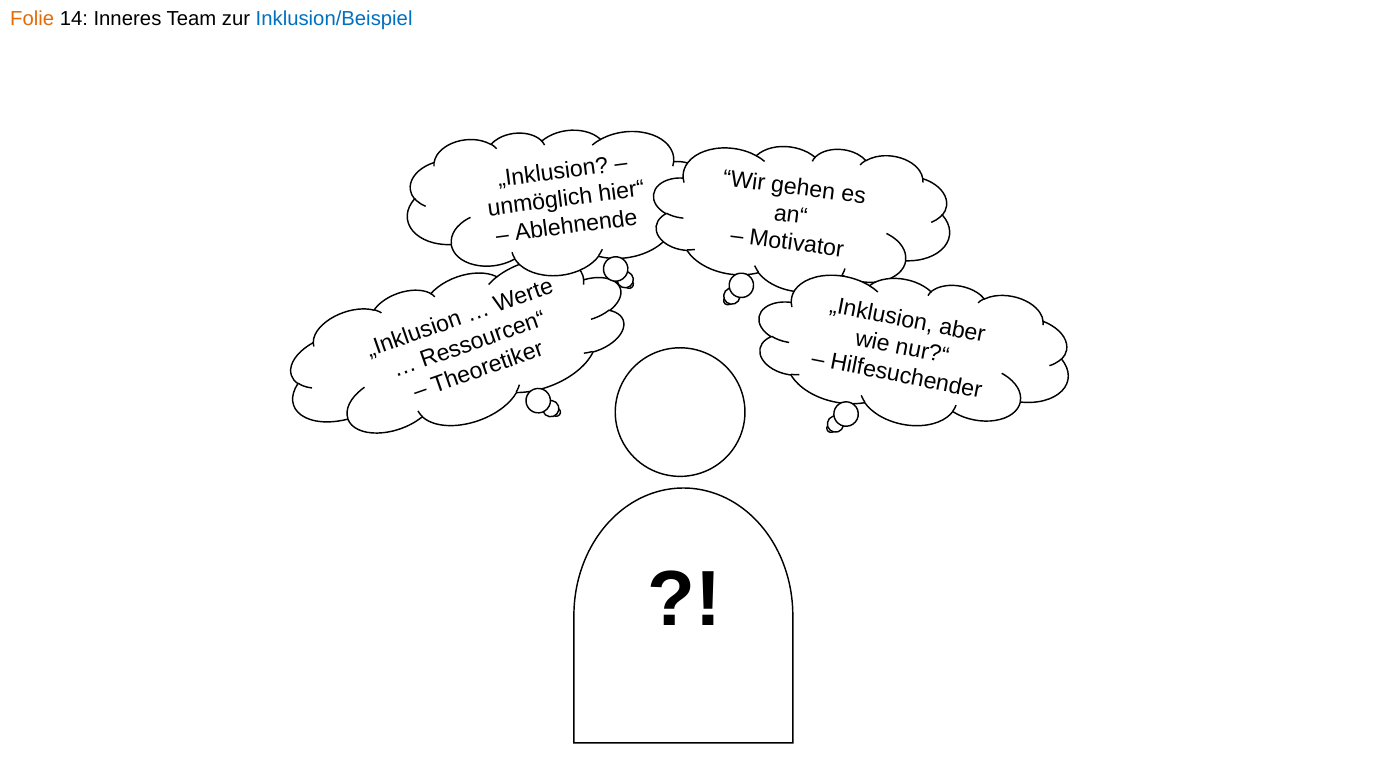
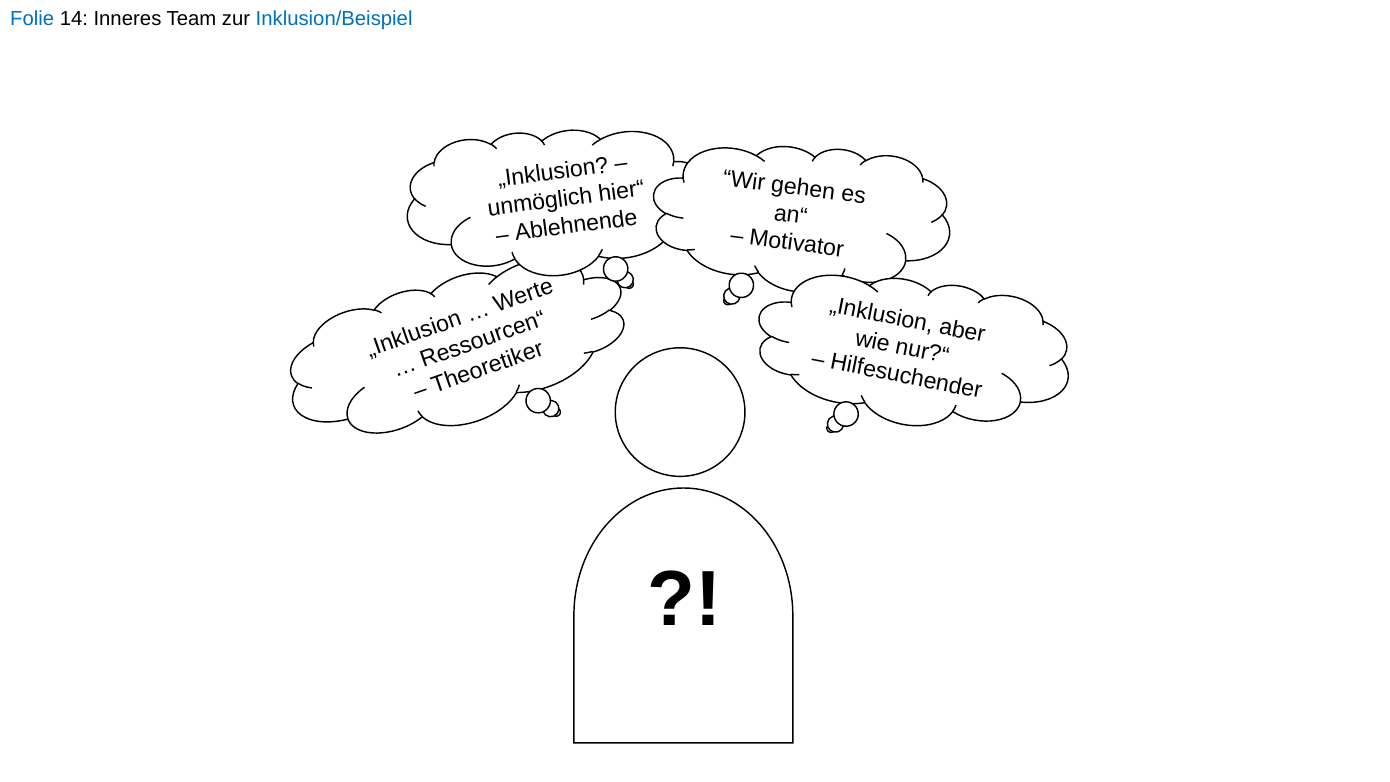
Folie colour: orange -> blue (32, 19)
